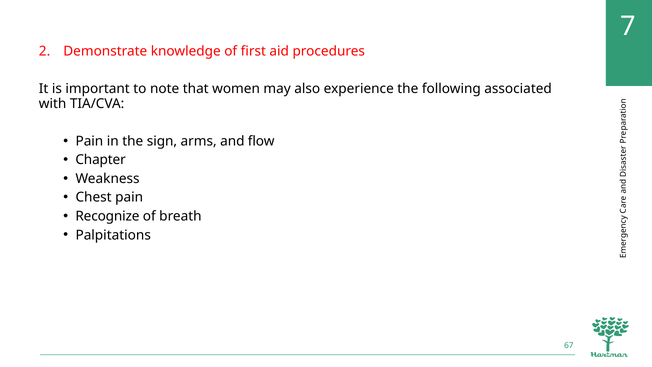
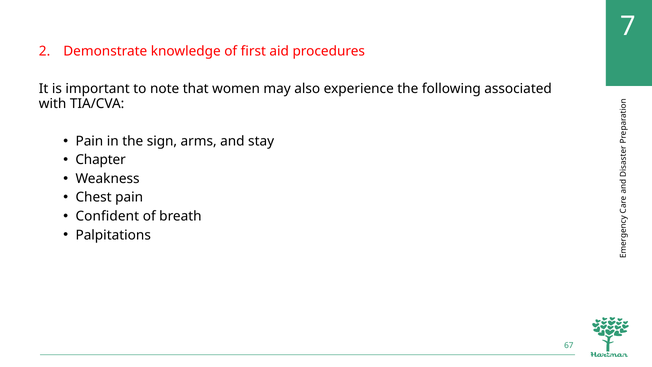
flow: flow -> stay (261, 141)
Recognize: Recognize -> Confident (107, 216)
